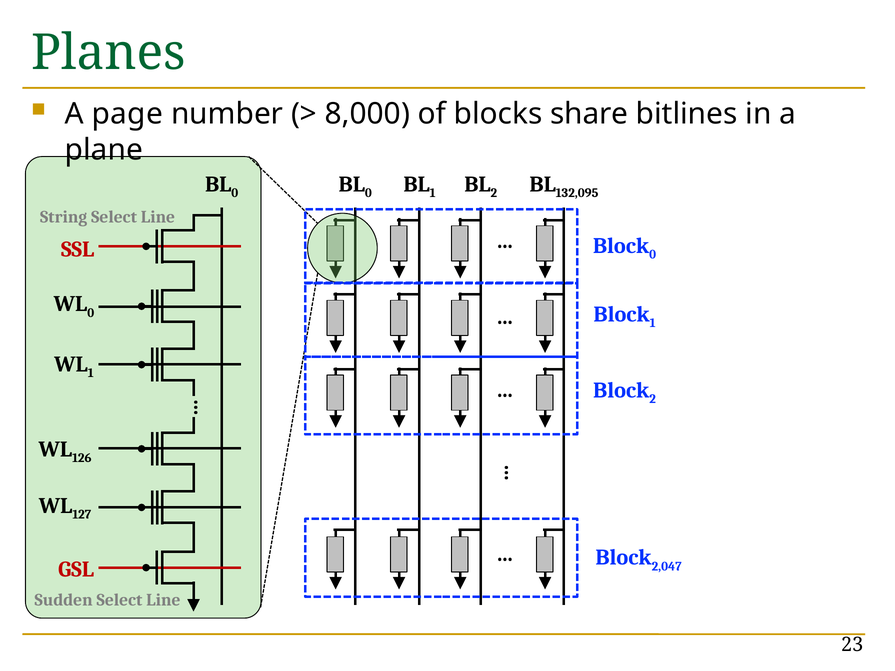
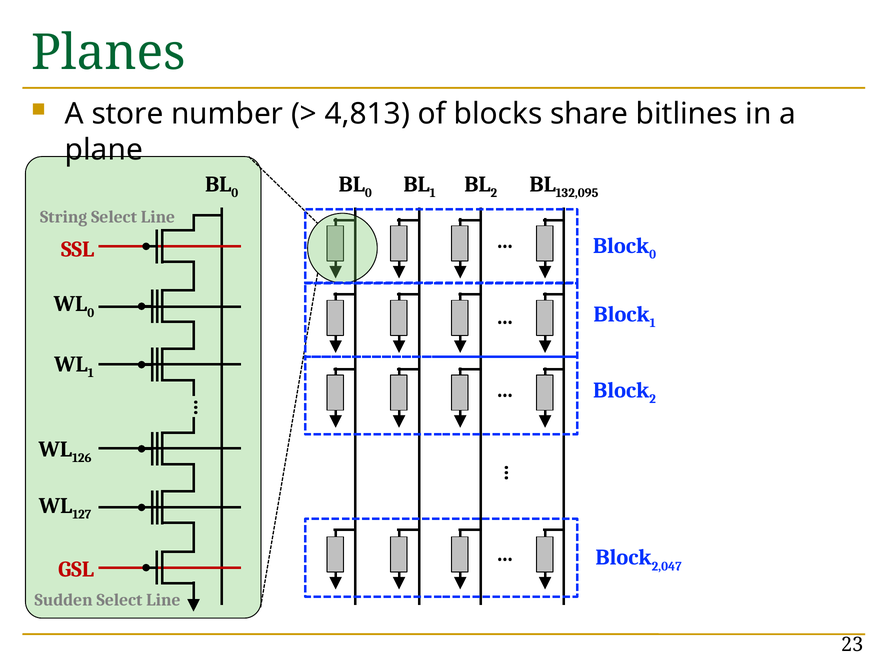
page: page -> store (128, 114)
8,000: 8,000 -> 4,813 (367, 114)
